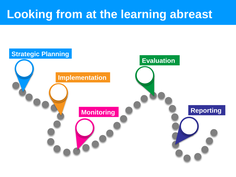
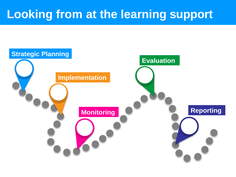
abreast: abreast -> support (191, 14)
